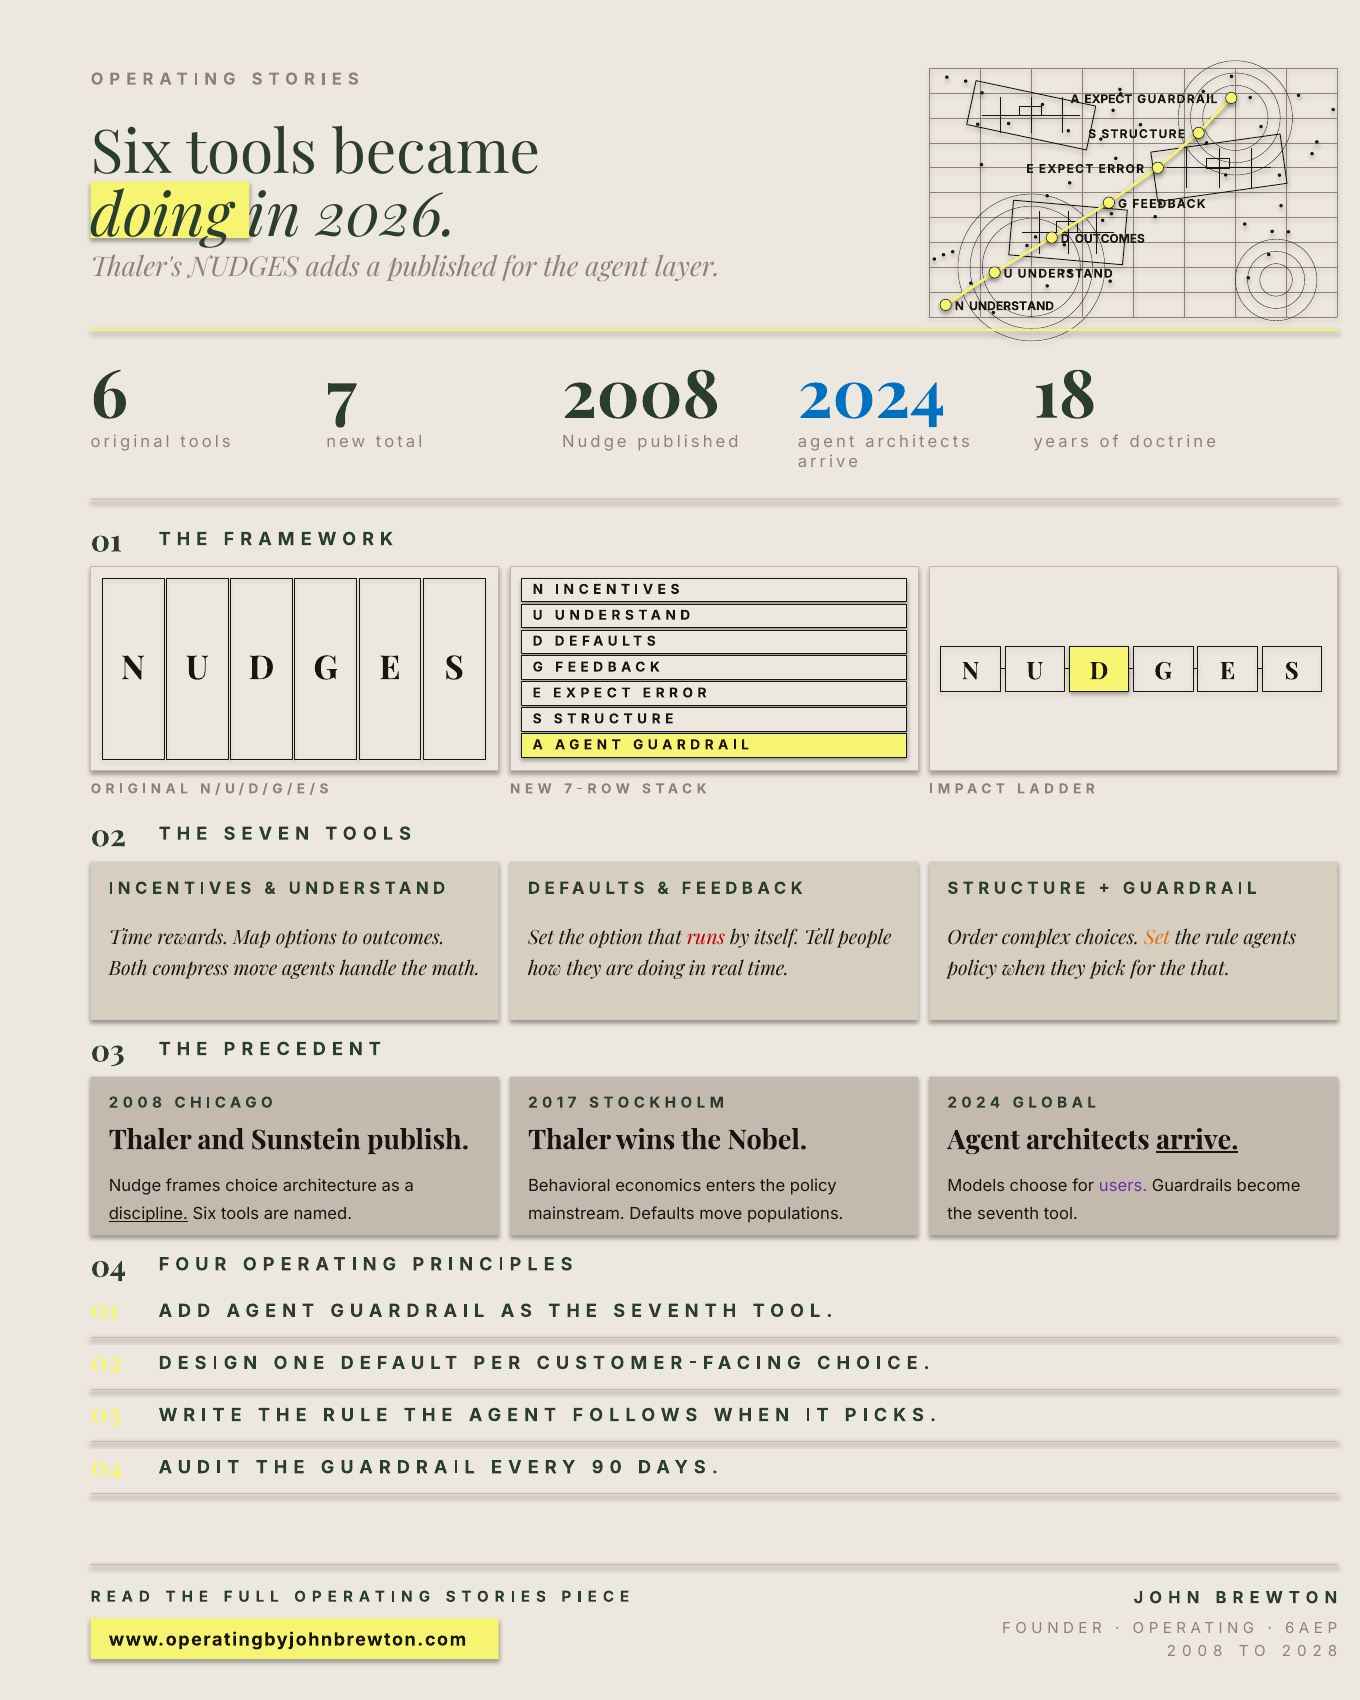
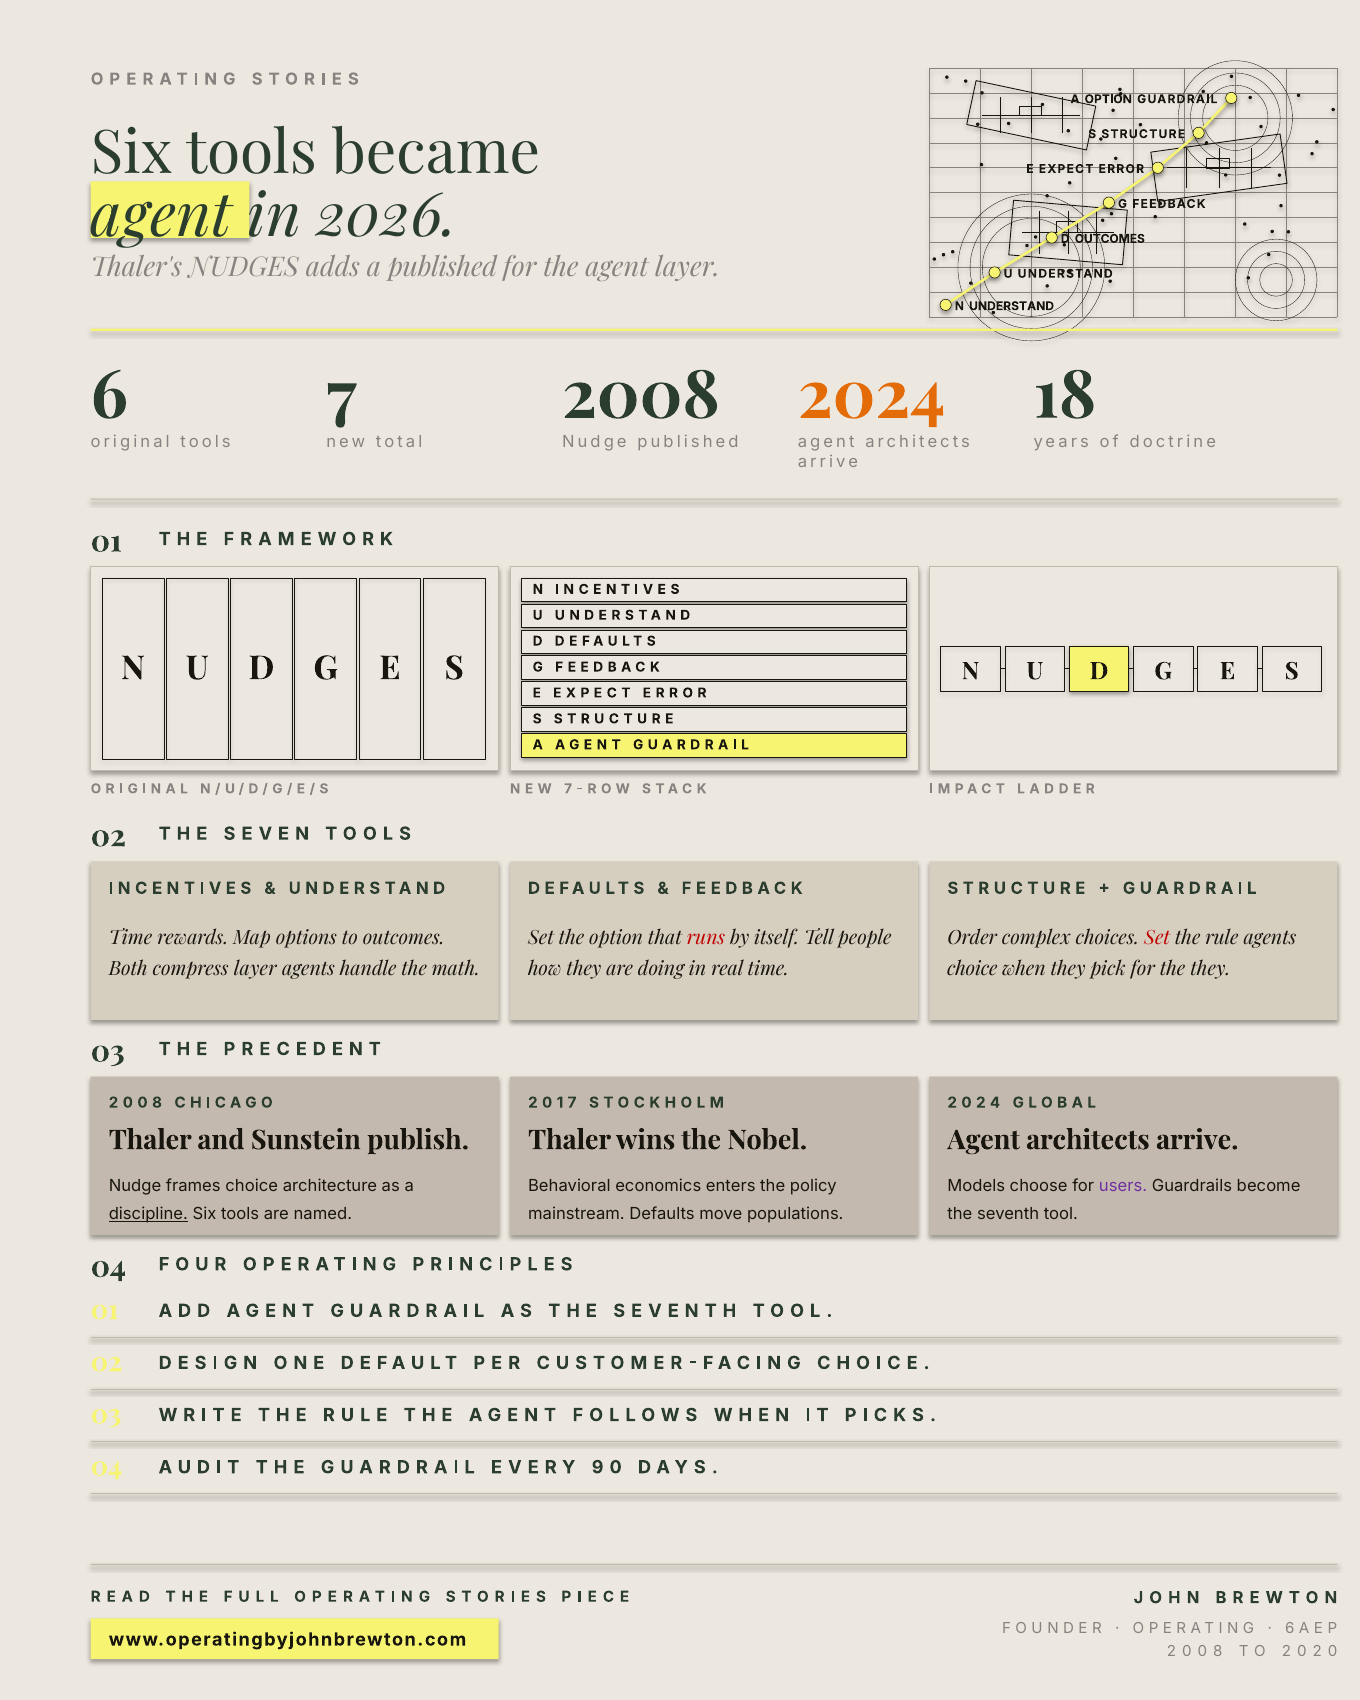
A EXPECT: EXPECT -> OPTION (1108, 99)
doing: doing -> agent (161, 216)
2024 colour: blue -> orange (872, 396)
Set colour: orange -> red (1157, 938)
compress move: move -> layer (255, 969)
policy: policy -> choice (972, 969)
the that: that -> they (1210, 969)
arrive underline: present -> none (1197, 1140)
8: 8 -> 0 (1333, 1651)
